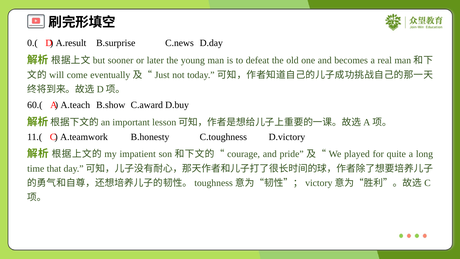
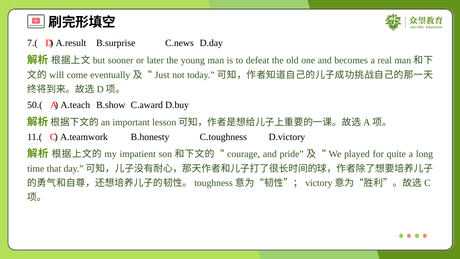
0.(: 0.( -> 7.( (32, 43)
60.(: 60.( -> 50.( (35, 105)
